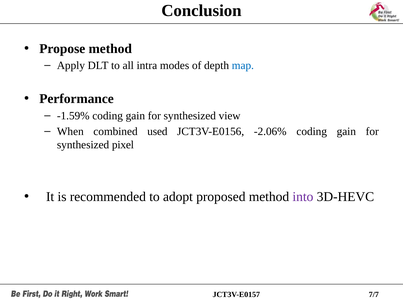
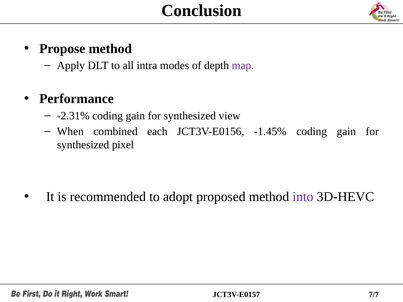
map colour: blue -> purple (243, 66)
-1.59%: -1.59% -> -2.31% (73, 116)
used: used -> each (157, 131)
-2.06%: -2.06% -> -1.45% (270, 131)
